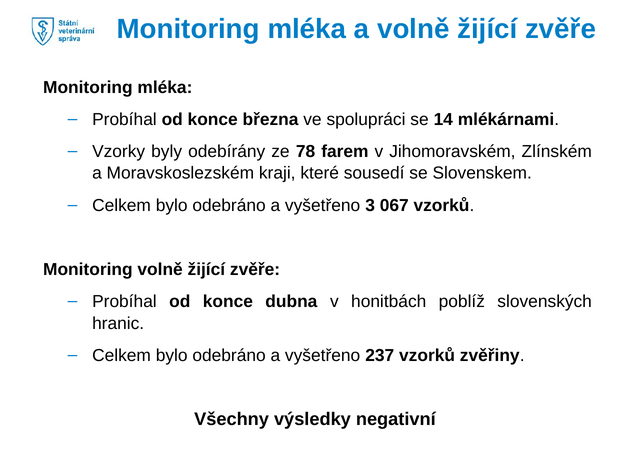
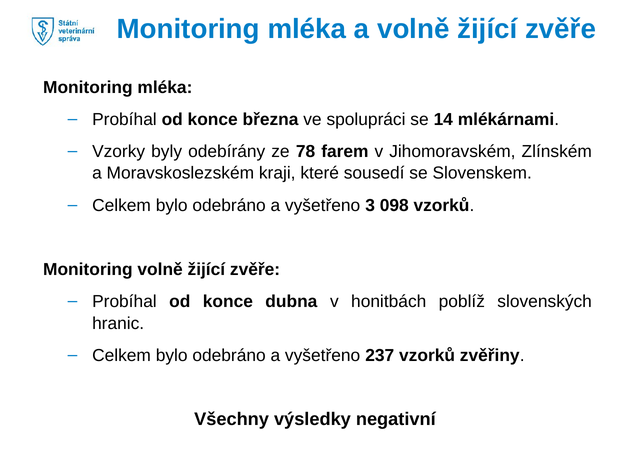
067: 067 -> 098 (394, 205)
